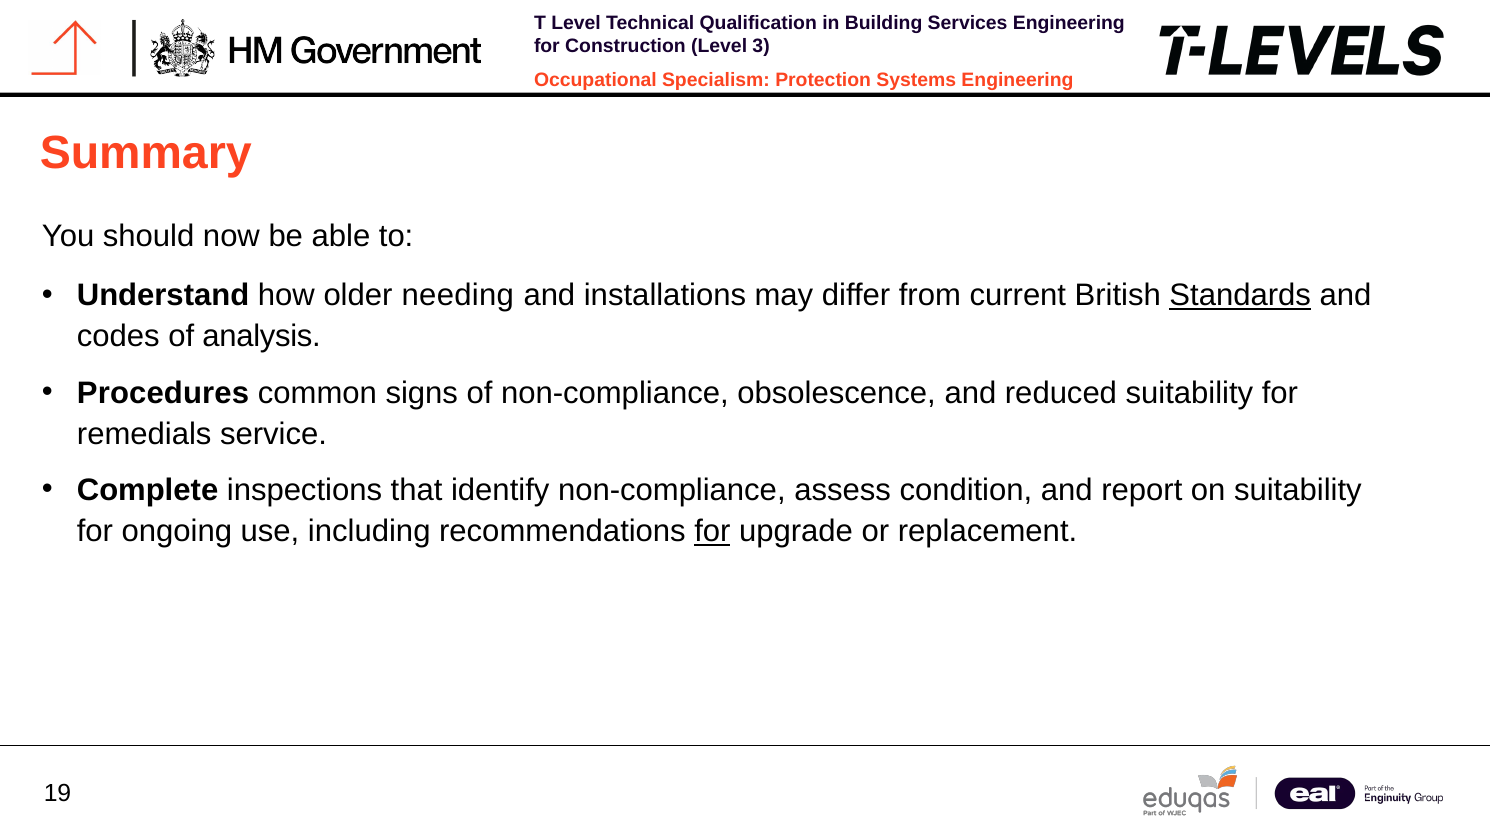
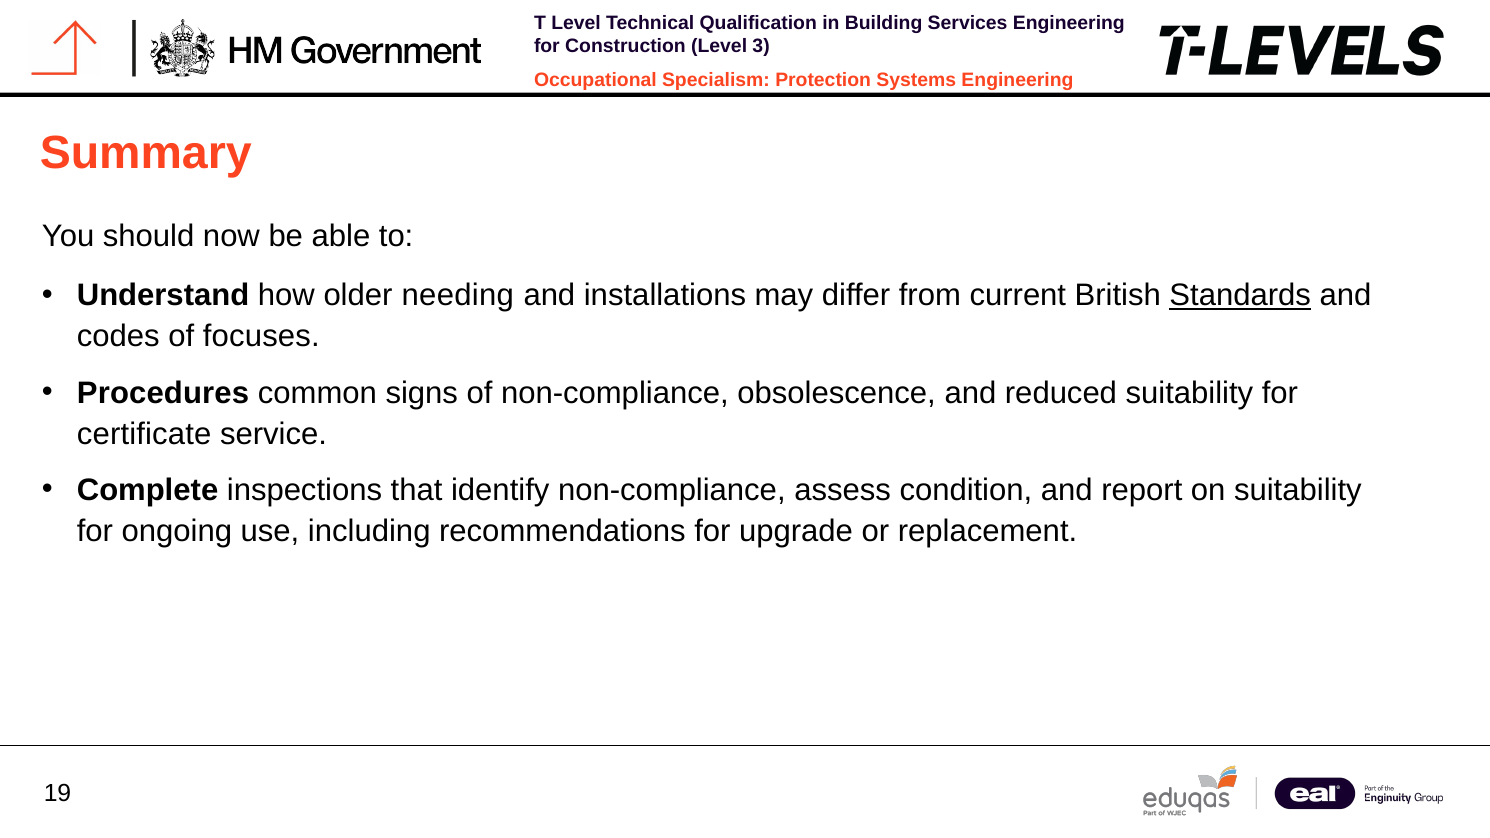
analysis: analysis -> focuses (261, 337)
remedials: remedials -> certificate (144, 434)
for underline: present -> none (712, 531)
